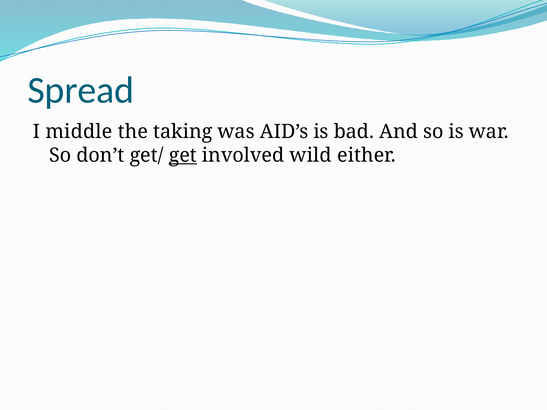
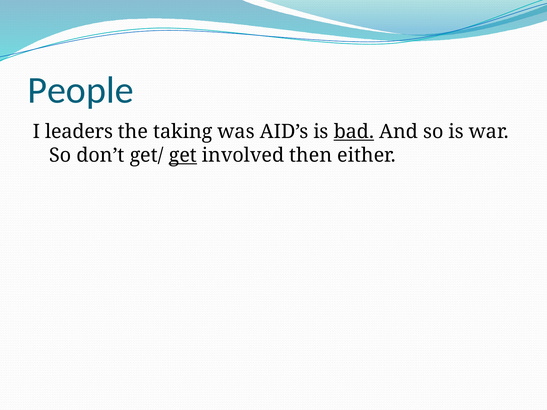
Spread: Spread -> People (81, 90)
middle: middle -> leaders (79, 132)
bad underline: none -> present (354, 132)
wild: wild -> then (311, 155)
